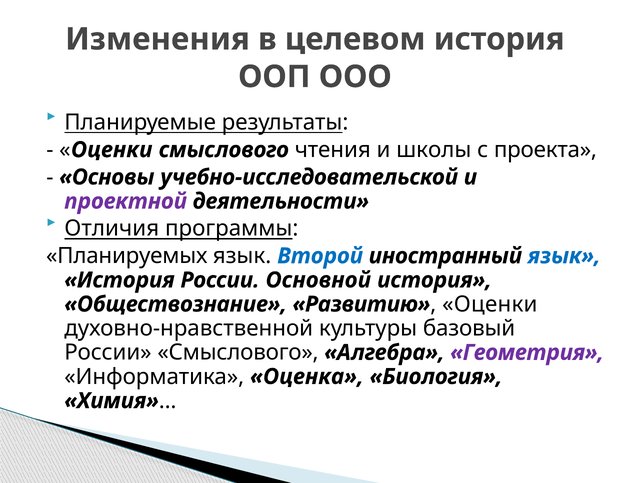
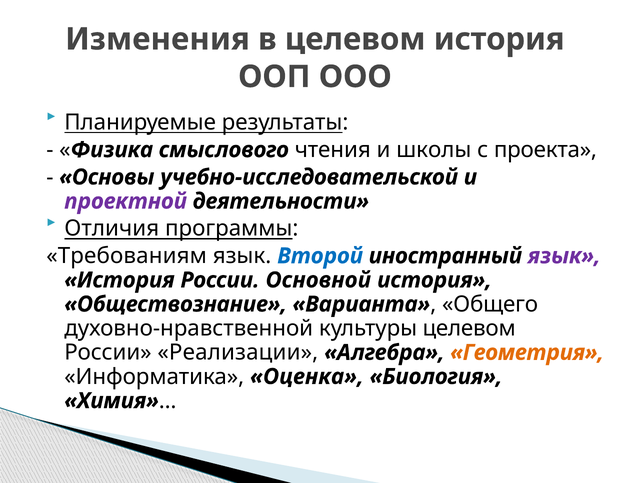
Оценки: Оценки -> Физика (112, 150)
Планируемых: Планируемых -> Требованиям (127, 256)
язык colour: blue -> purple (564, 256)
Развитию: Развитию -> Варианта (361, 304)
Оценки: Оценки -> Общего (490, 304)
культуры базовый: базовый -> целевом (469, 328)
России Смыслового: Смыслового -> Реализации (238, 352)
Геометрия colour: purple -> orange (527, 352)
